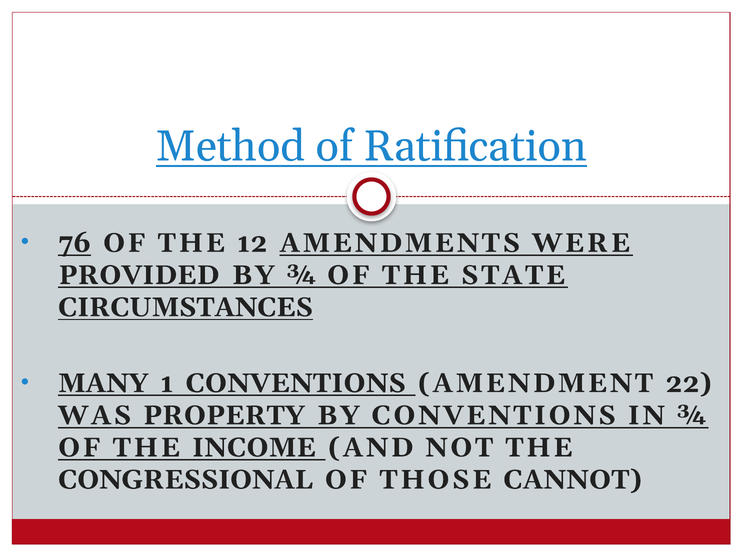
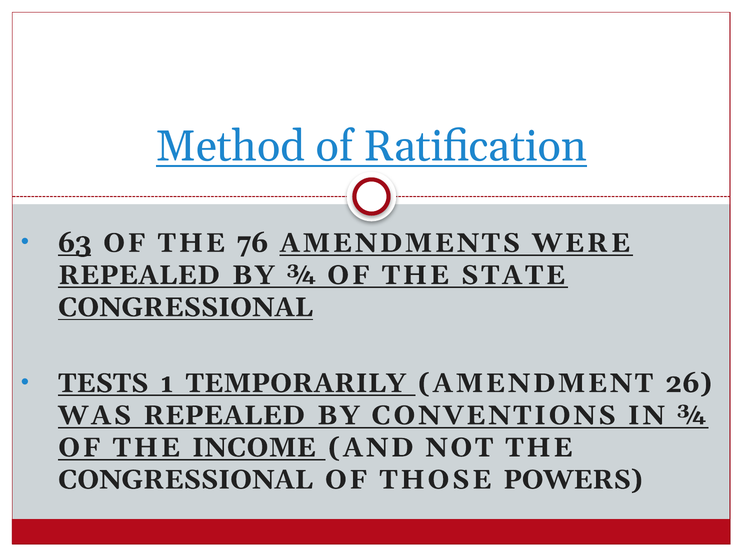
76: 76 -> 63 (75, 243)
12: 12 -> 76 (252, 243)
PROVIDED: PROVIDED -> REPEALED (139, 275)
CIRCUMSTANCES: CIRCUMSTANCES -> CONGRESSIONAL (186, 307)
MANY: MANY -> TESTS (103, 383)
1 CONVENTIONS: CONVENTIONS -> TEMPORARILY (296, 383)
22: 22 -> 26 (689, 383)
WAS PROPERTY: PROPERTY -> REPEALED (224, 416)
CANNOT: CANNOT -> POWERS (573, 480)
